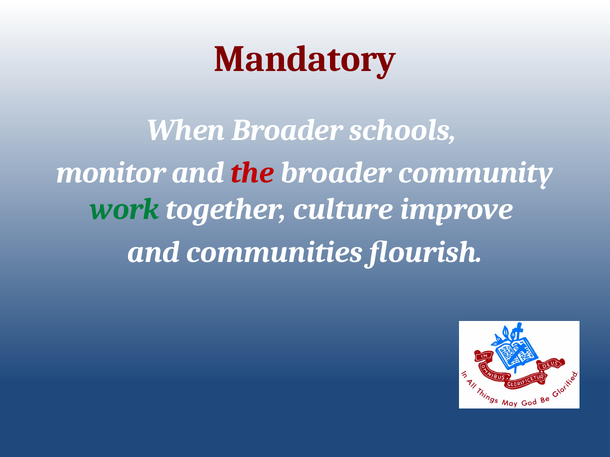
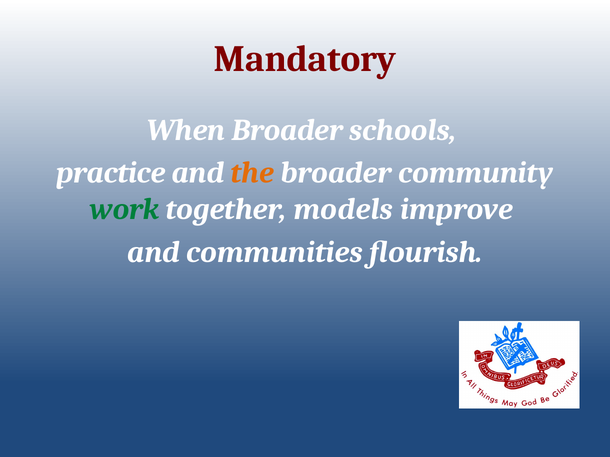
monitor: monitor -> practice (111, 173)
the colour: red -> orange (252, 173)
culture: culture -> models (343, 210)
